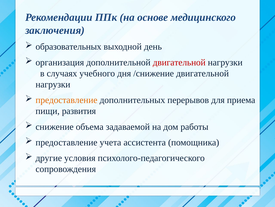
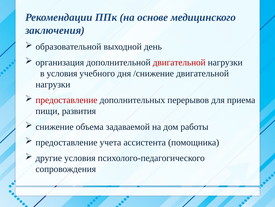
образовательных: образовательных -> образовательной (68, 47)
в случаях: случаях -> условия (62, 73)
предоставление colour: orange -> red (66, 100)
